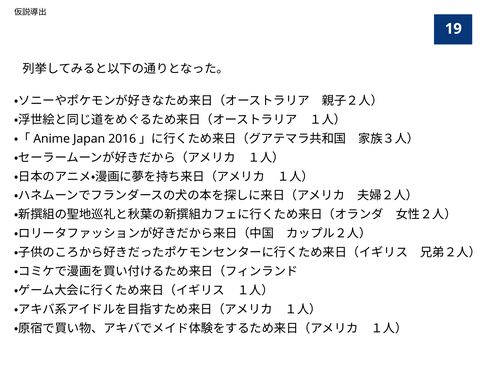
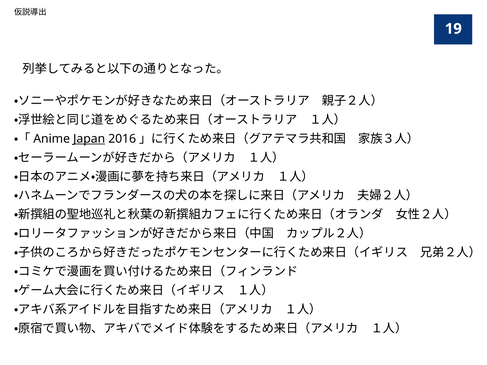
Japan underline: none -> present (89, 139)
